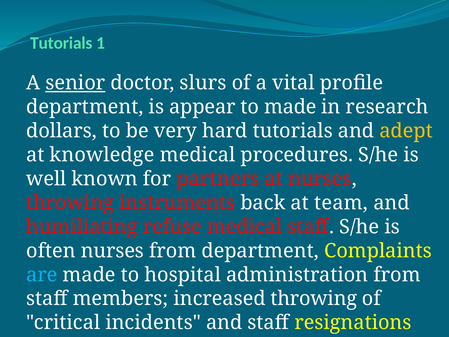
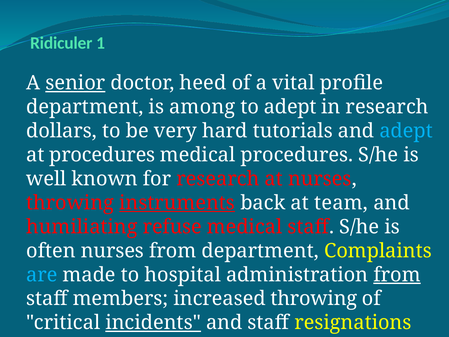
Tutorials: Tutorials -> Ridiculer (61, 43)
slurs: slurs -> heed (203, 83)
appear: appear -> among (202, 107)
to made: made -> adept (290, 107)
adept colour: yellow -> light blue (406, 131)
at knowledge: knowledge -> procedures (102, 155)
for partners: partners -> research (218, 179)
from underline: none -> present (397, 275)
incidents underline: none -> present (153, 322)
